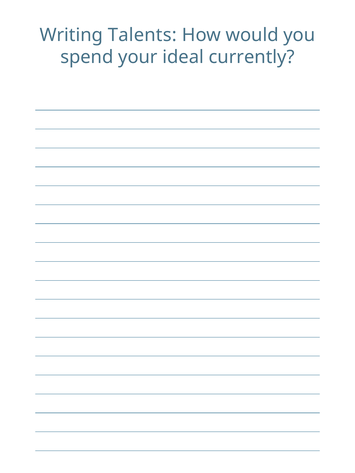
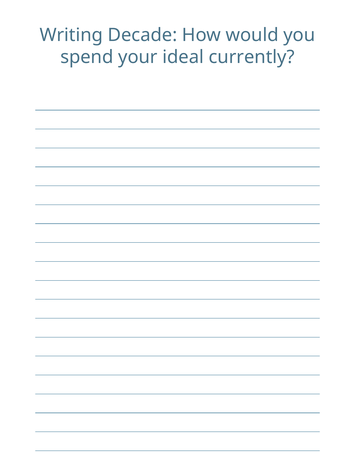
Talents: Talents -> Decade (142, 35)
